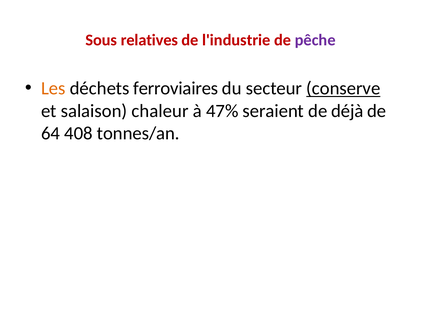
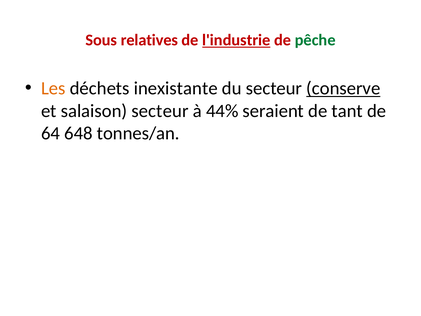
l'industrie underline: none -> present (236, 40)
pêche colour: purple -> green (315, 40)
ferroviaires: ferroviaires -> inexistante (176, 88)
salaison chaleur: chaleur -> secteur (160, 111)
47%: 47% -> 44% (222, 111)
déjà: déjà -> tant (347, 111)
408: 408 -> 648 (78, 133)
